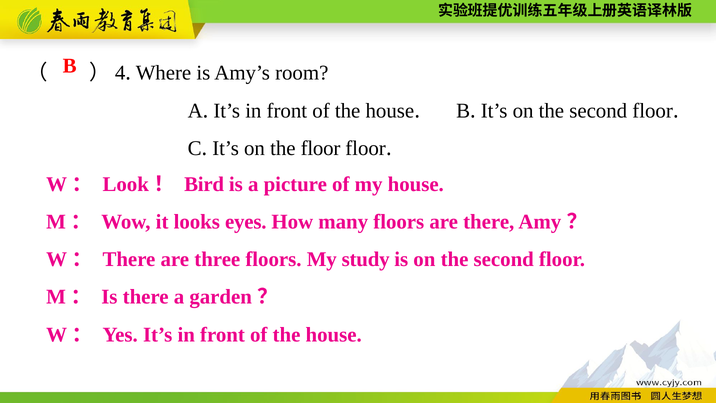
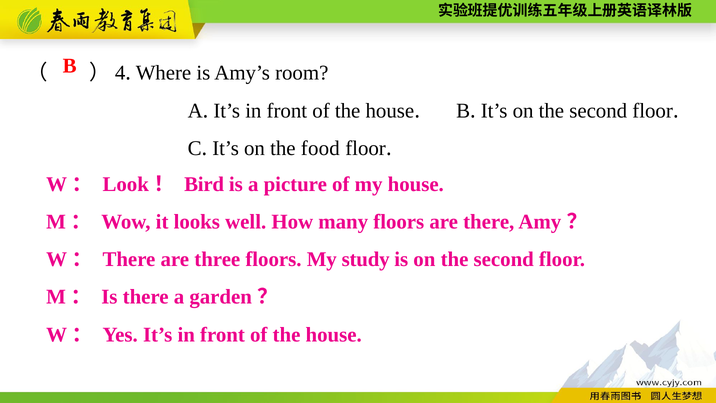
the floor: floor -> food (320, 148)
eyes: eyes -> well (246, 222)
